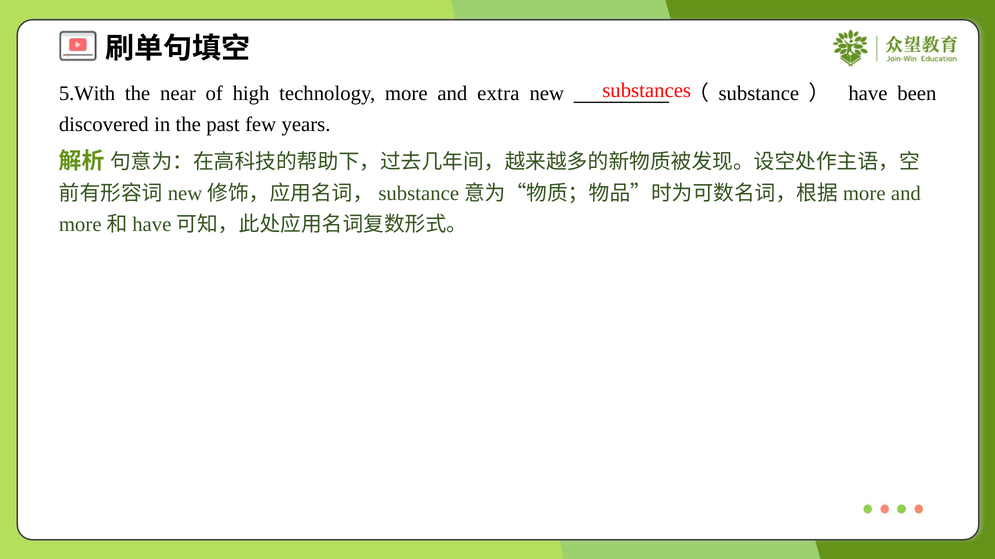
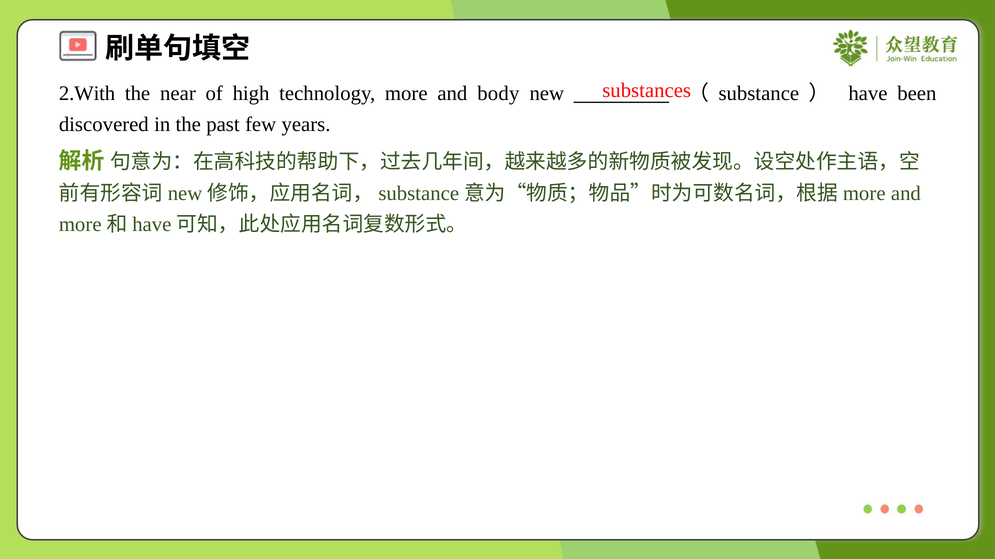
5.With: 5.With -> 2.With (87, 94)
extra: extra -> body (498, 94)
